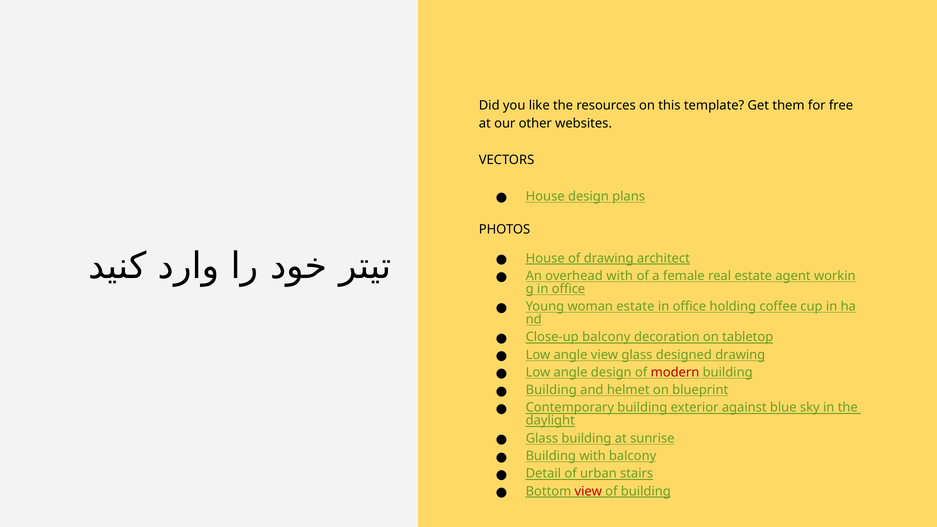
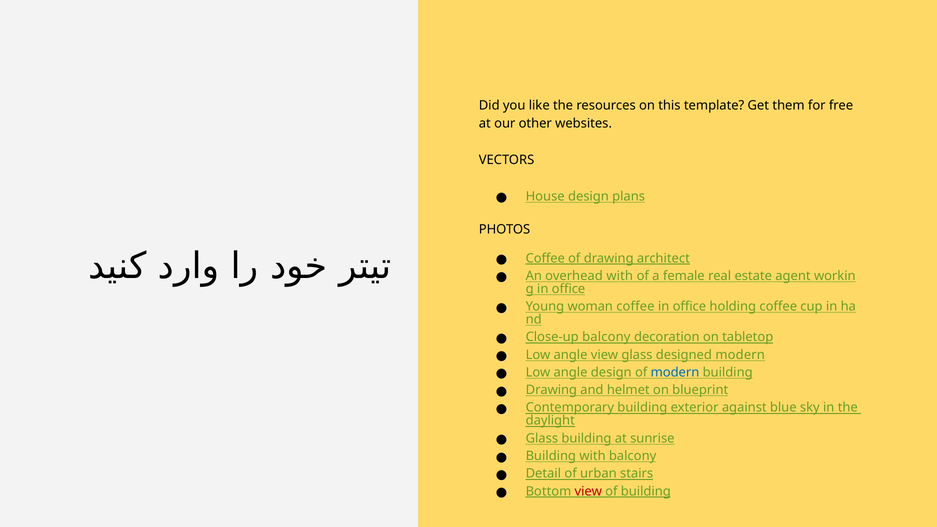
House: House -> Coffee (545, 258)
woman estate: estate -> coffee (635, 307)
designed drawing: drawing -> modern (740, 355)
modern colour: red -> blue (675, 372)
Building: Building -> Drawing (551, 390)
